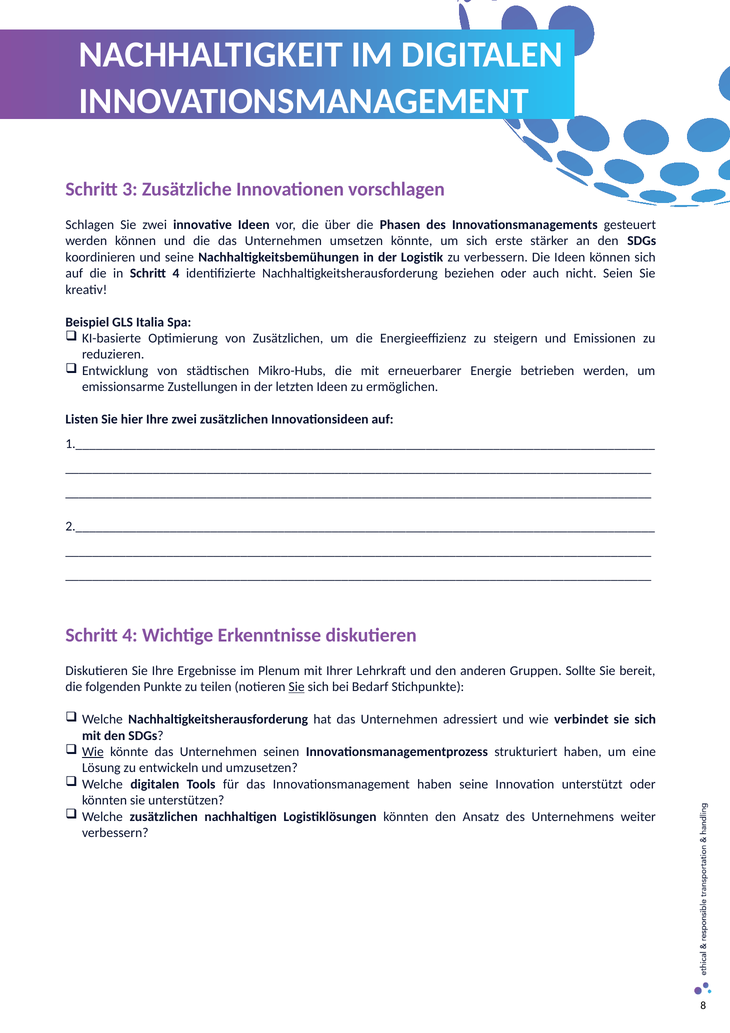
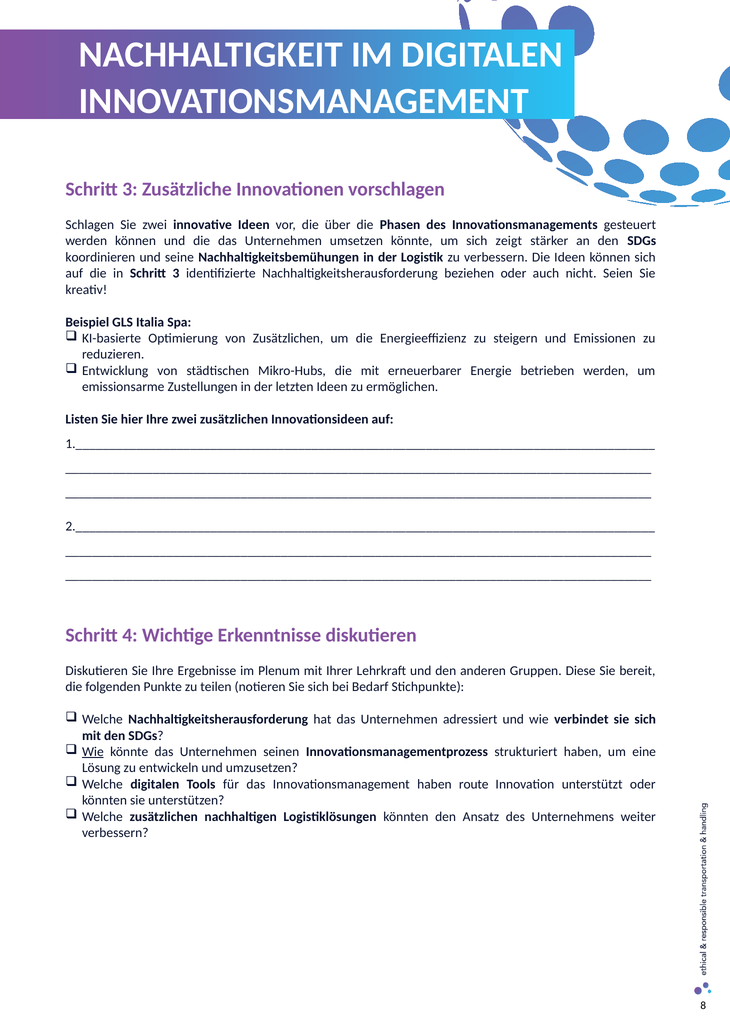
erste: erste -> zeigt (509, 241)
in Schritt 4: 4 -> 3 (176, 273)
Sollte: Sollte -> Diese (581, 670)
Sie underline: present -> none (297, 687)
haben seine: seine -> route (474, 784)
